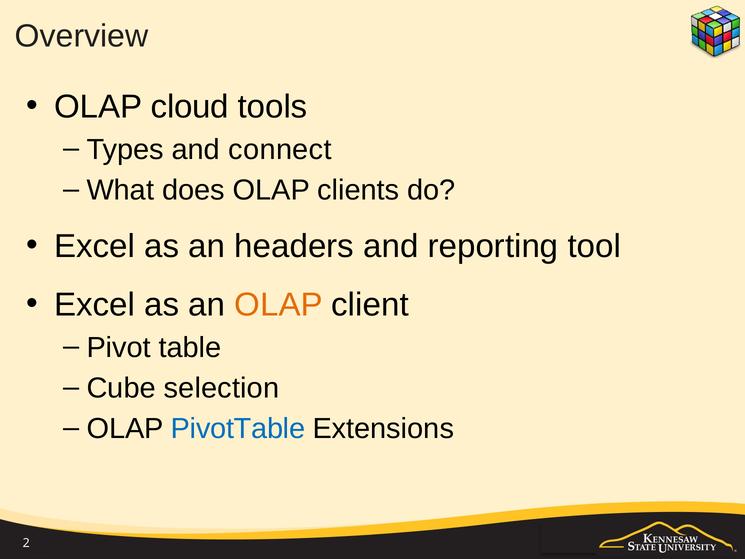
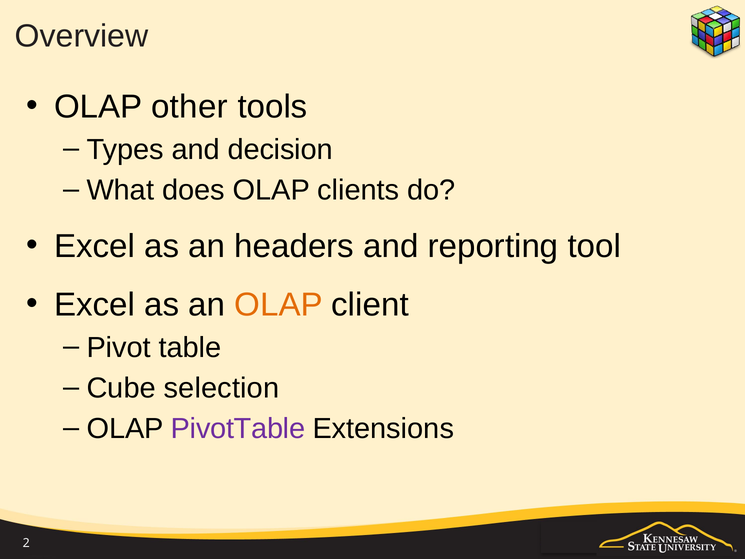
cloud: cloud -> other (189, 107)
connect: connect -> decision (280, 149)
PivotTable colour: blue -> purple (238, 429)
